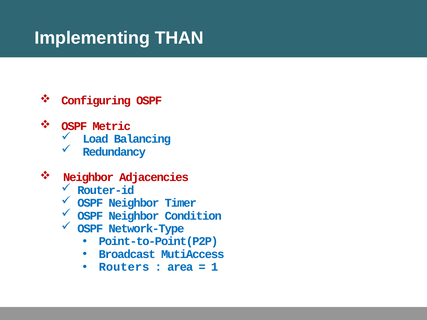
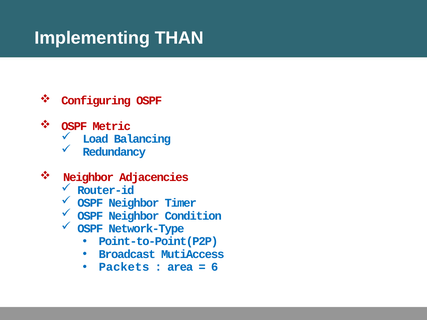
Routers: Routers -> Packets (124, 267)
1: 1 -> 6 (215, 267)
